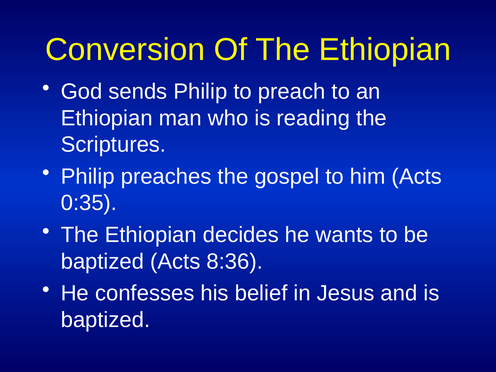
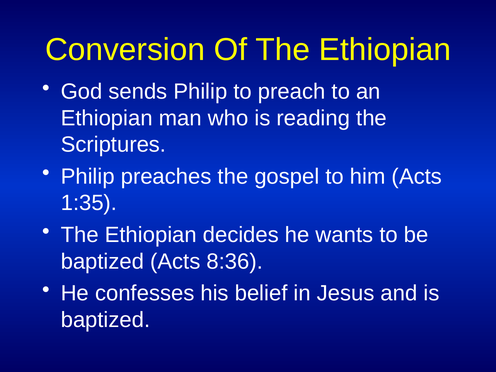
0:35: 0:35 -> 1:35 (89, 203)
